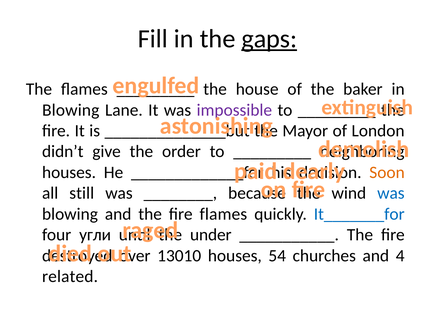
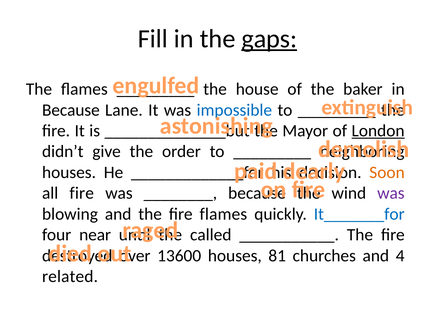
Blowing: Blowing -> Because (71, 110)
impossible colour: purple -> blue (234, 110)
London underline: none -> present (378, 131)
all still: still -> fire (82, 193)
was colour: blue -> purple (391, 193)
угли: угли -> near (95, 235)
under: under -> called (211, 235)
13010: 13010 -> 13600 (179, 256)
54: 54 -> 81 (277, 256)
